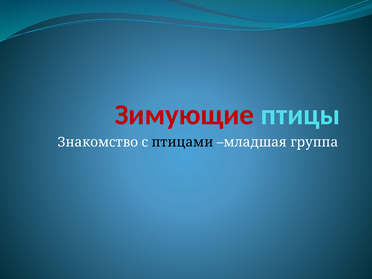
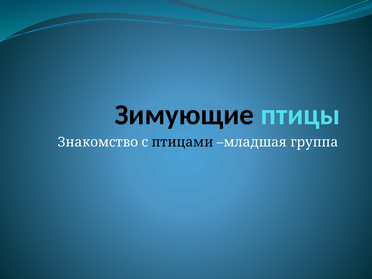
Зимующие colour: red -> black (184, 115)
